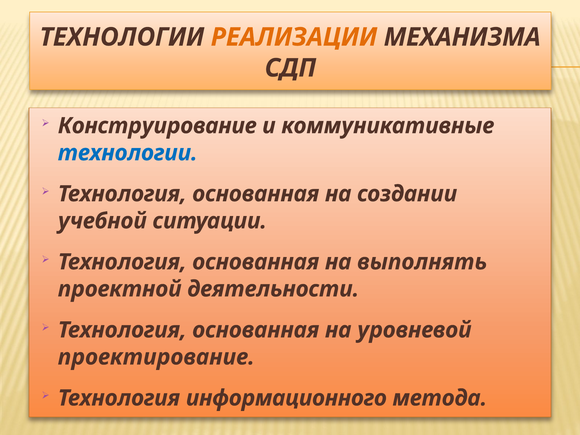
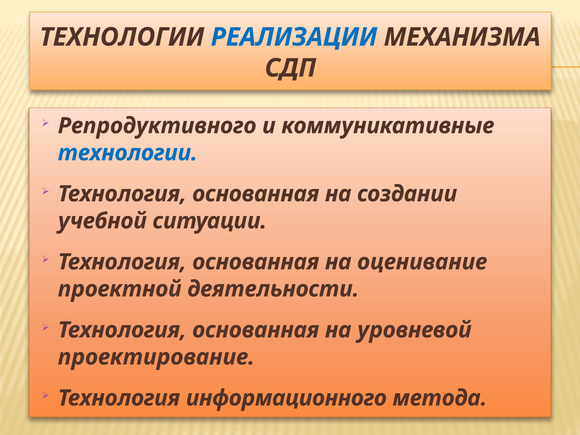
РЕАЛИЗАЦИИ colour: orange -> blue (294, 37)
Конструирование: Конструирование -> Репродуктивного (157, 126)
выполнять: выполнять -> оценивание (422, 262)
